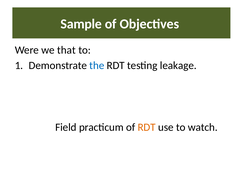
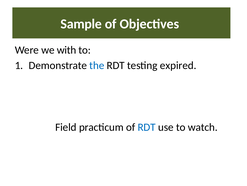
that: that -> with (67, 50)
leakage: leakage -> expired (178, 65)
RDT colour: orange -> blue (147, 127)
